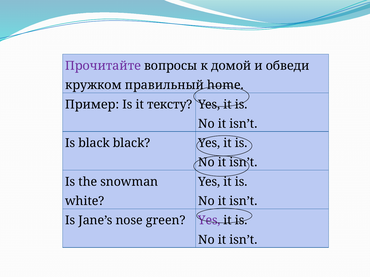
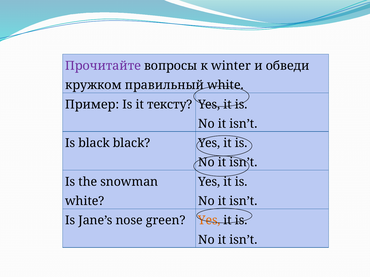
домой: домой -> winter (231, 66)
правильный home: home -> white (225, 85)
Yes colour: purple -> orange (209, 221)
